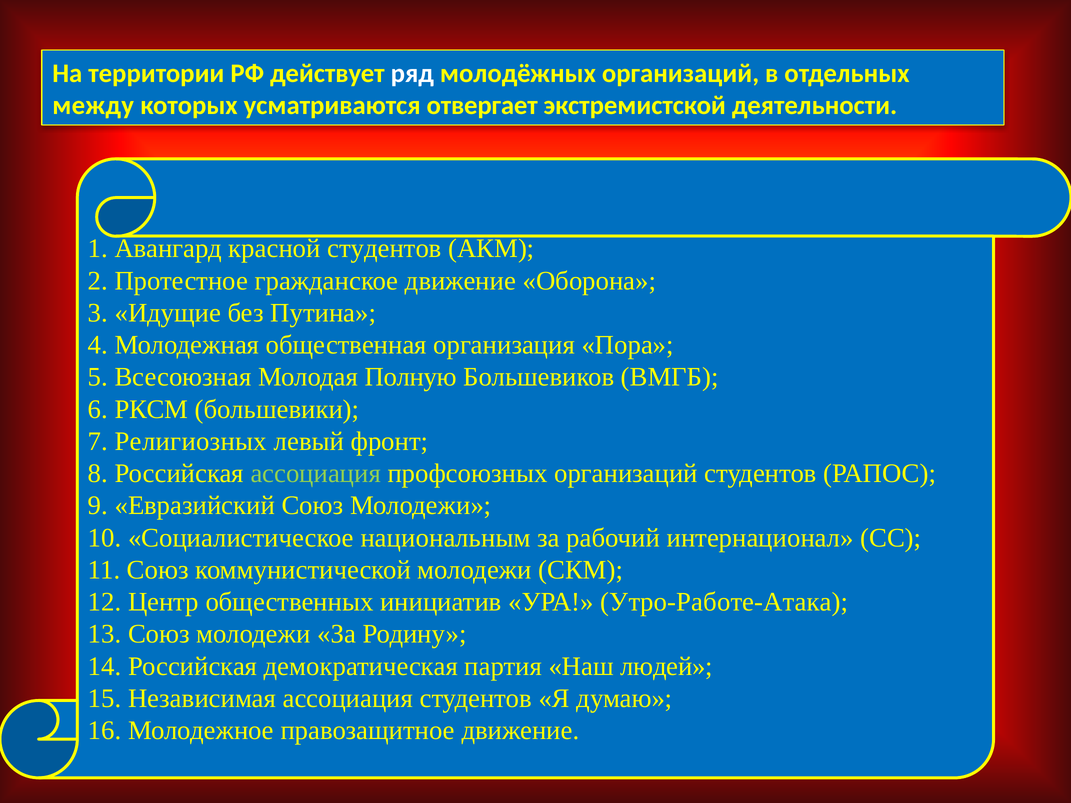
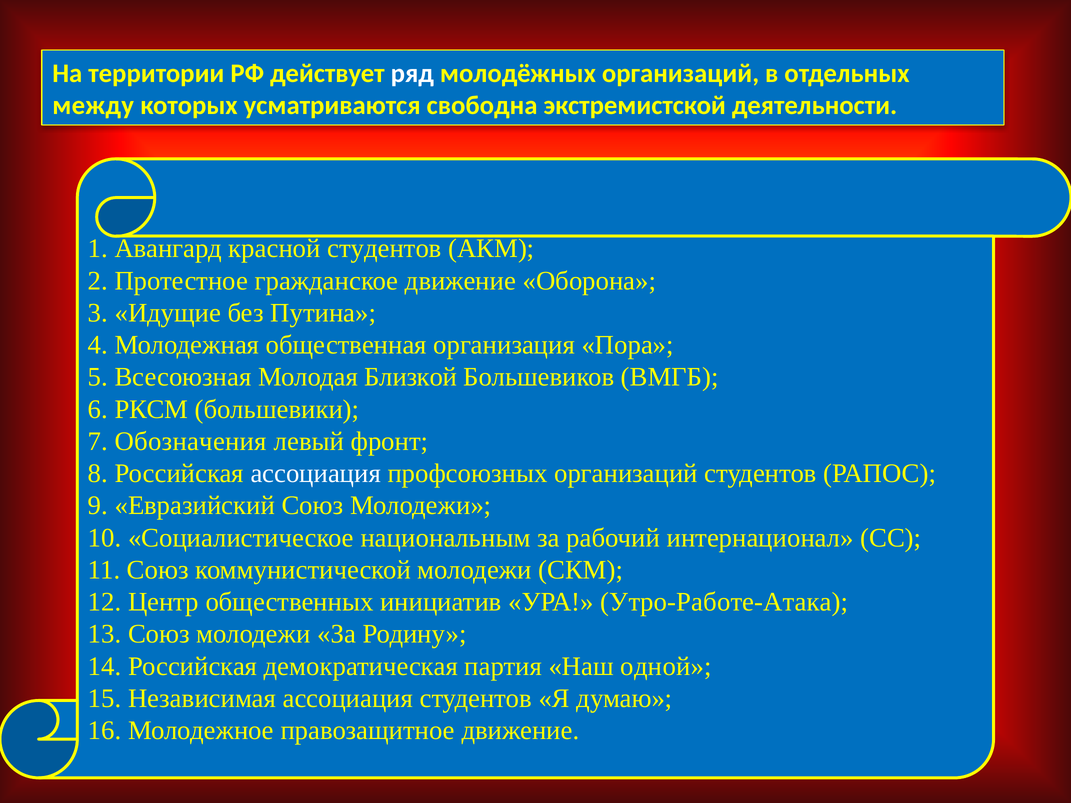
отвергает: отвергает -> свободна (482, 106)
Полную: Полную -> Близкой (411, 377)
Религиозных: Религиозных -> Обозначения (191, 441)
ассоциация colour: light green -> white (316, 474)
людей: людей -> одной (666, 666)
